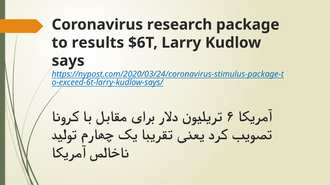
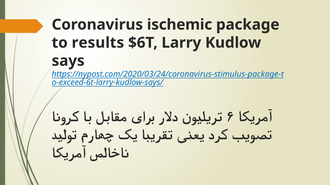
research: research -> ischemic (180, 25)
